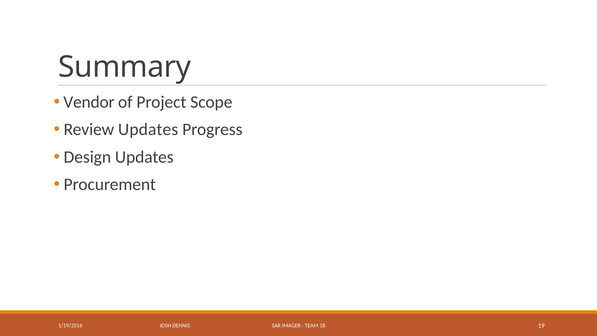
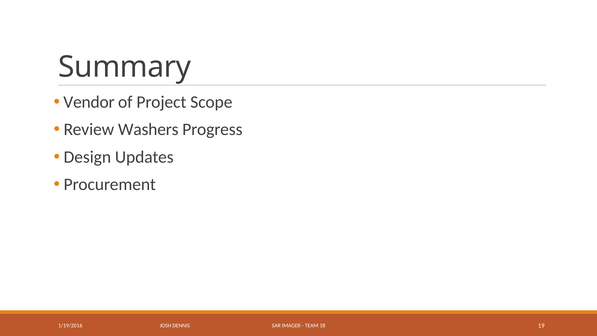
Review Updates: Updates -> Washers (148, 129)
